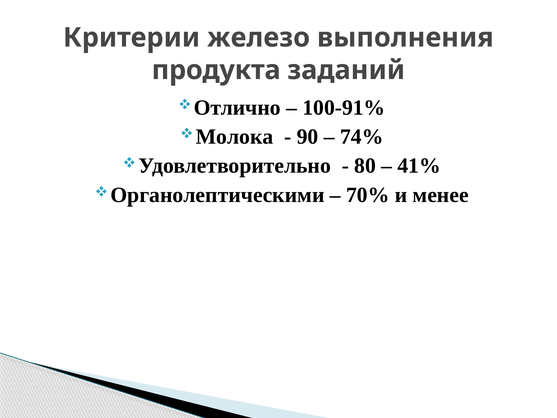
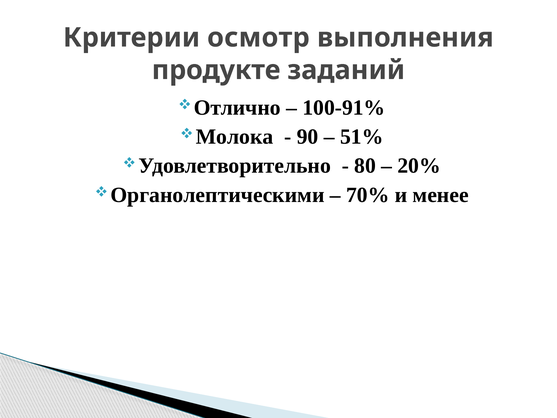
железо: железо -> осмотр (258, 38)
продукта: продукта -> продукте (216, 70)
74%: 74% -> 51% (362, 137)
41%: 41% -> 20% (419, 166)
